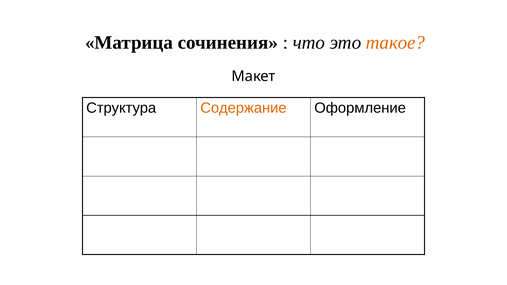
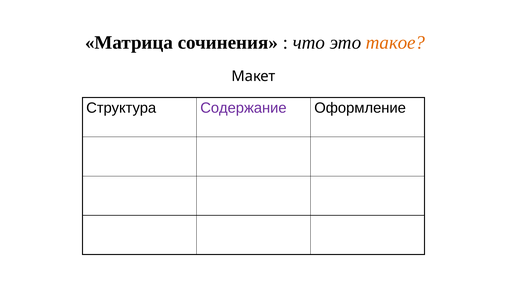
Содержание colour: orange -> purple (243, 108)
